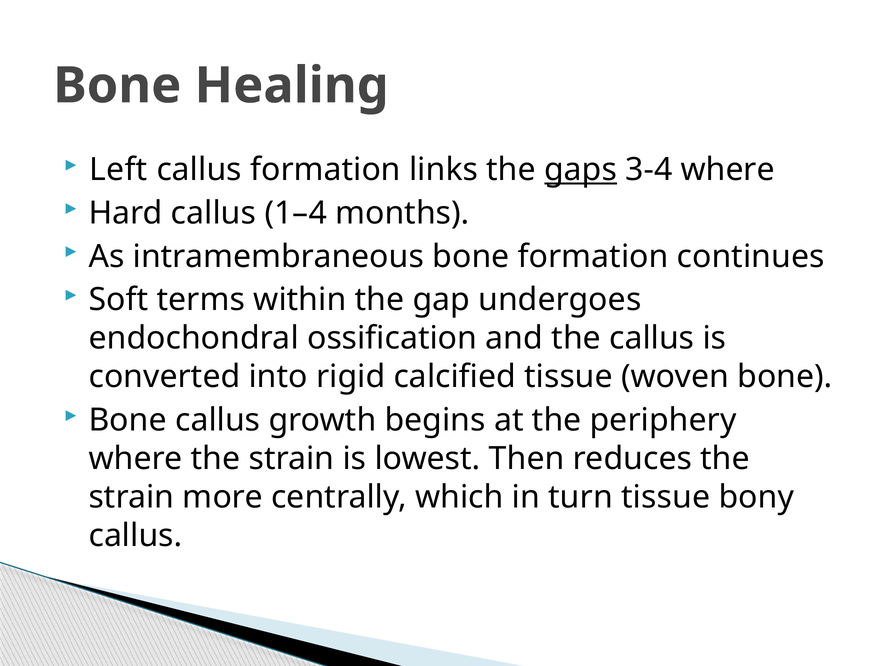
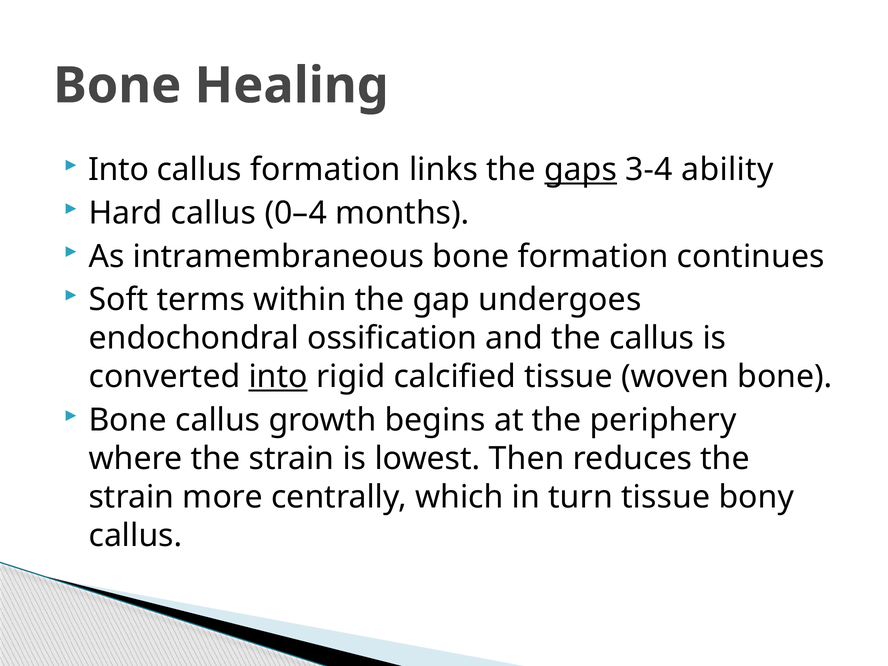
Left: Left -> Into (119, 170)
3-4 where: where -> ability (727, 170)
1–4: 1–4 -> 0–4 (296, 213)
into underline: none -> present (278, 377)
